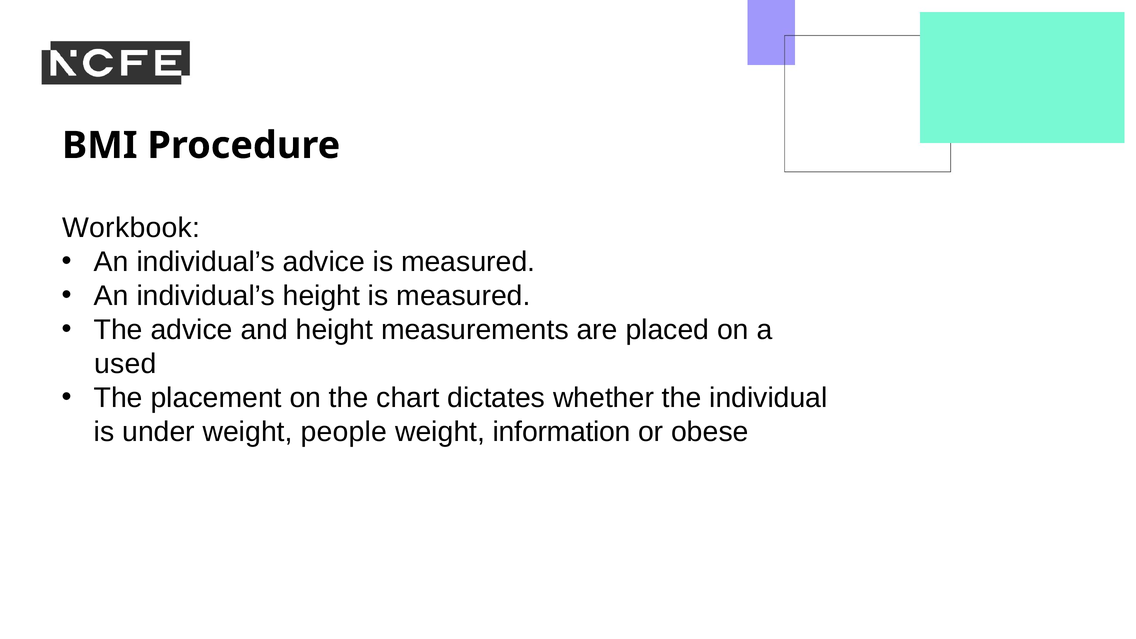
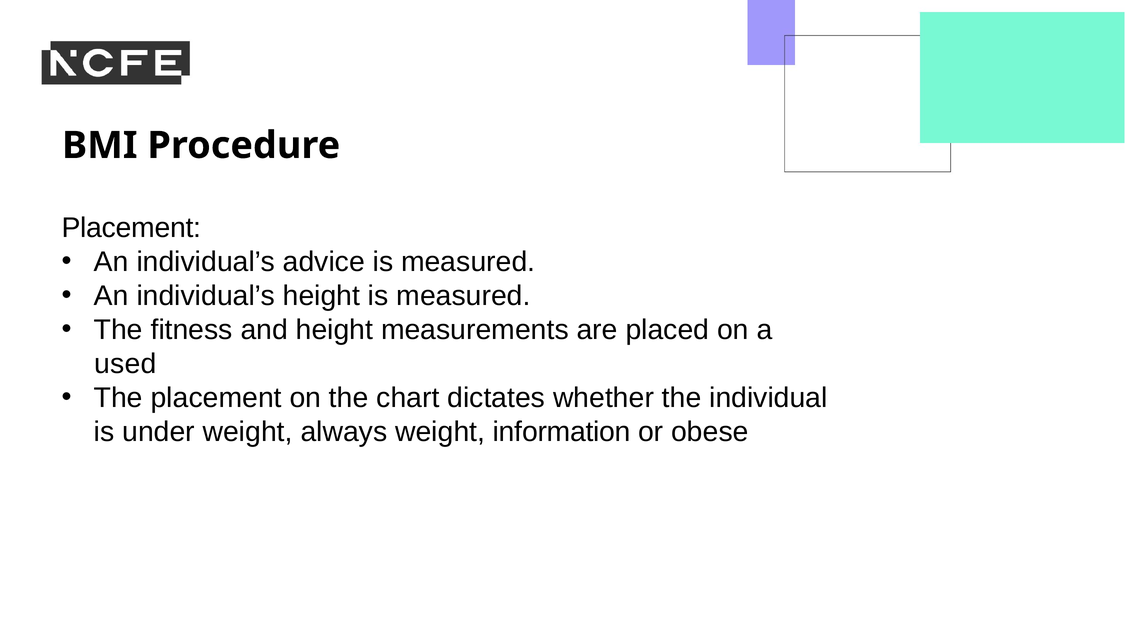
Workbook: Workbook -> Placement (131, 228)
The advice: advice -> fitness (192, 330)
people: people -> always (344, 432)
